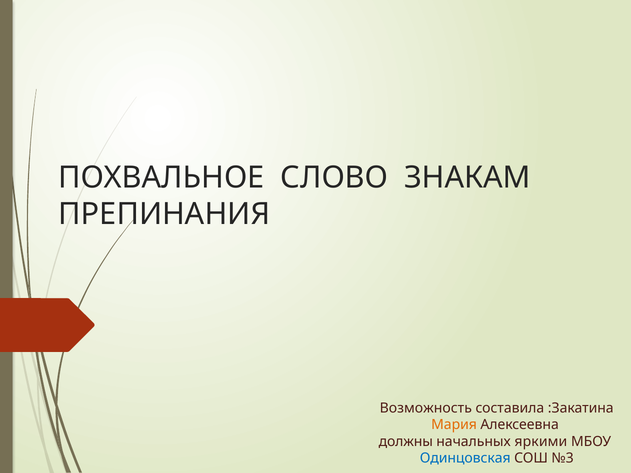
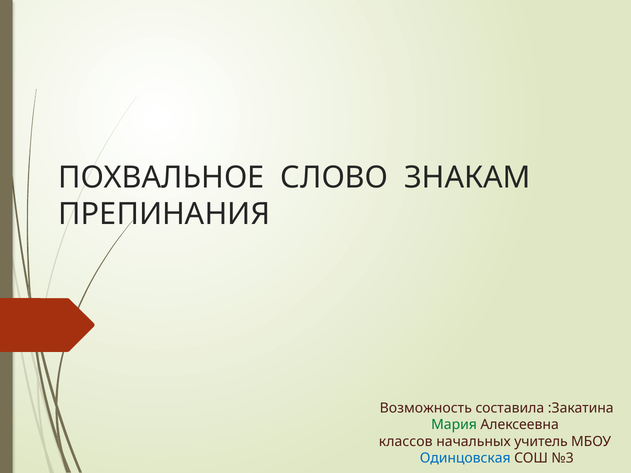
Мария colour: orange -> green (454, 425)
должны: должны -> классов (406, 442)
яркими: яркими -> учитель (541, 442)
